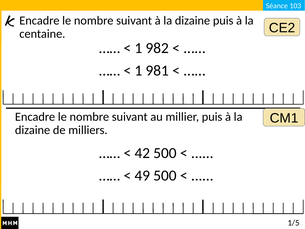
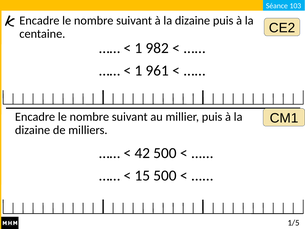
981: 981 -> 961 (157, 70)
49: 49 -> 15 (142, 176)
